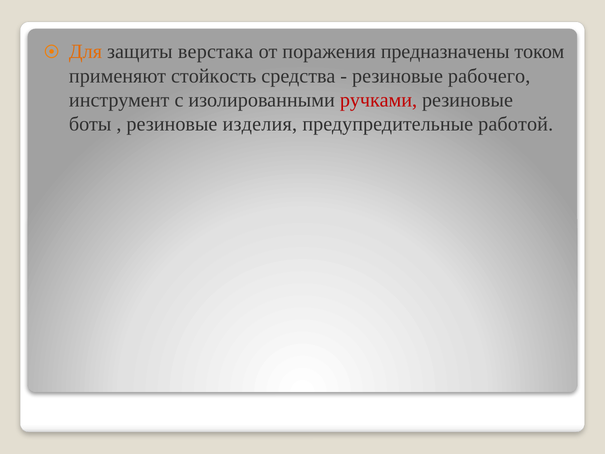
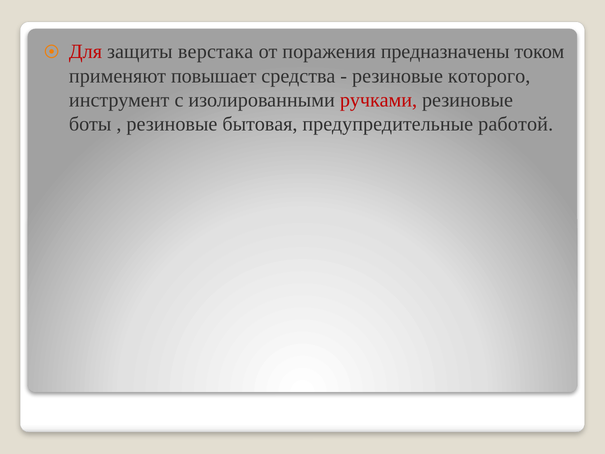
Для colour: orange -> red (86, 52)
стойкость: стойкость -> повышает (214, 76)
рабочего: рабочего -> которого (489, 76)
изделия: изделия -> бытовая (260, 124)
